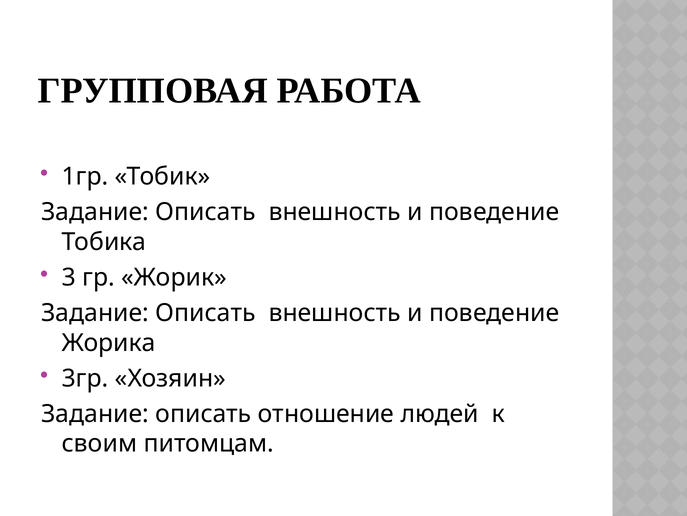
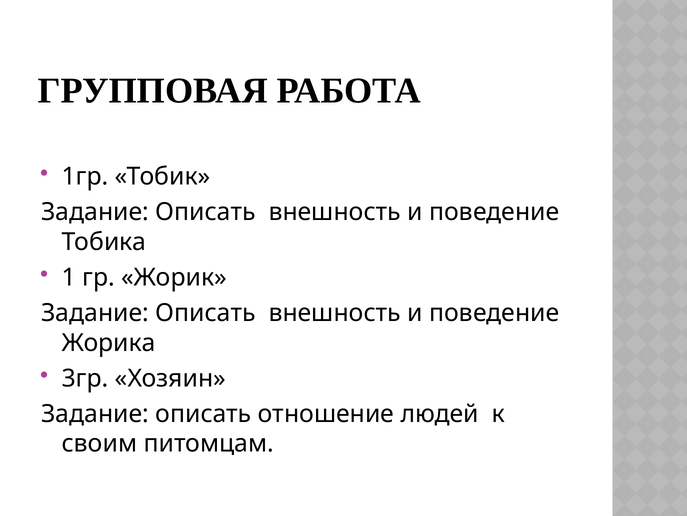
3: 3 -> 1 (69, 277)
